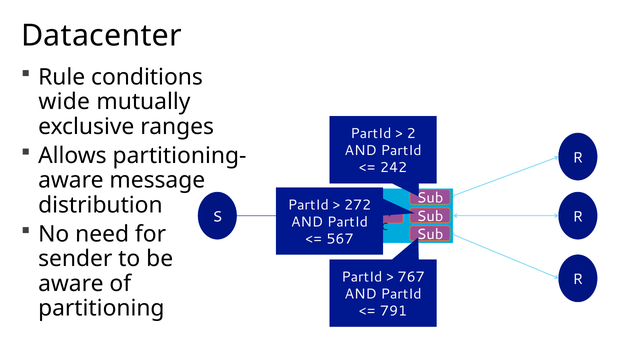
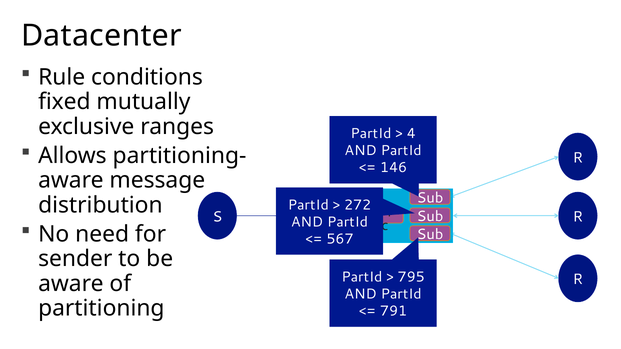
wide: wide -> fixed (64, 102)
2: 2 -> 4 (411, 134)
242: 242 -> 146 (394, 168)
767: 767 -> 795 (411, 277)
